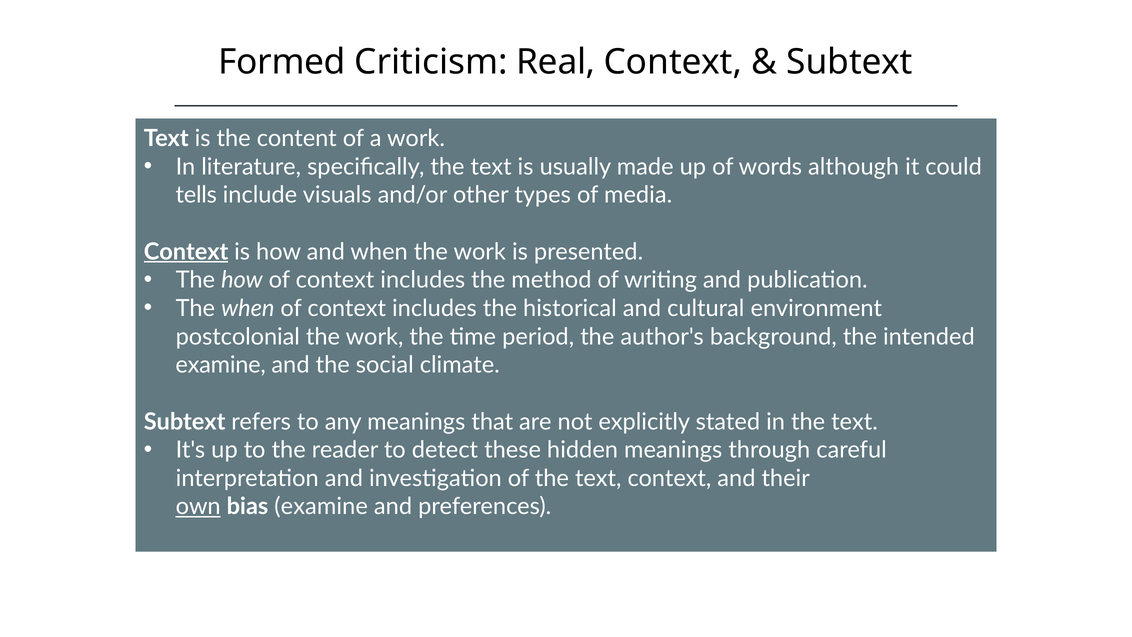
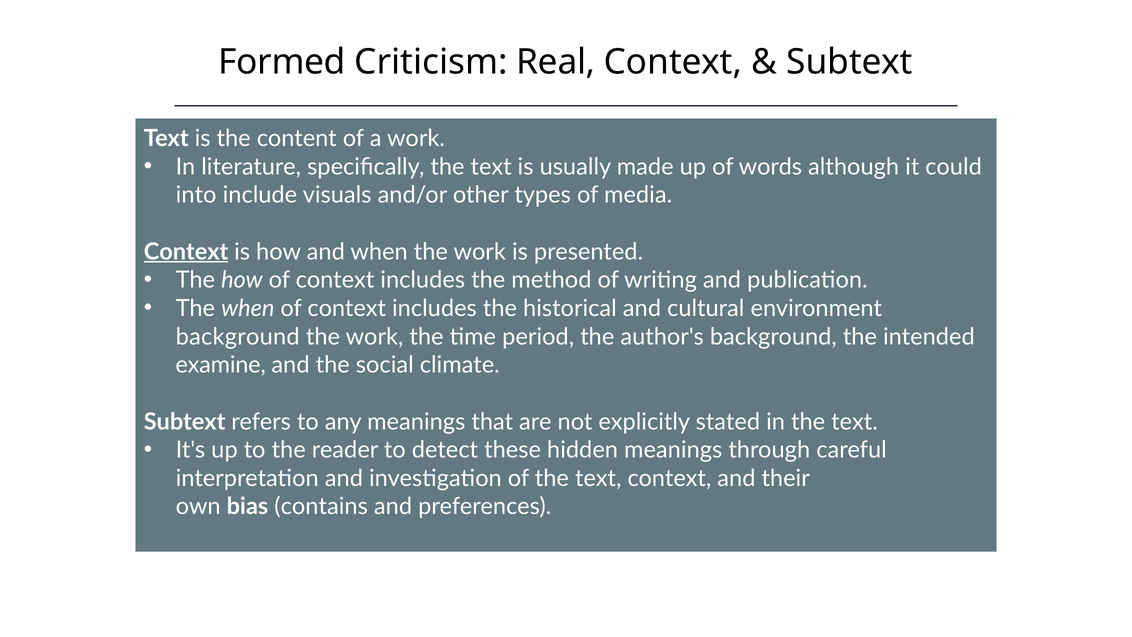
tells: tells -> into (196, 195)
postcolonial: postcolonial -> background (238, 337)
own underline: present -> none (198, 506)
bias examine: examine -> contains (321, 506)
